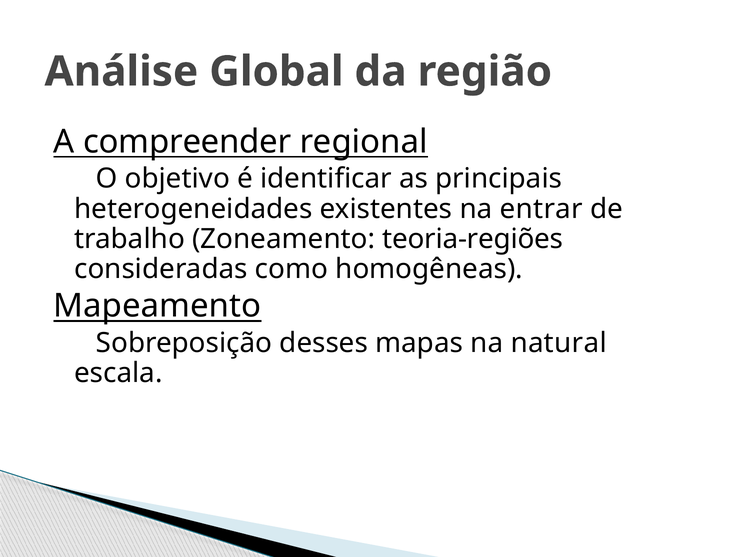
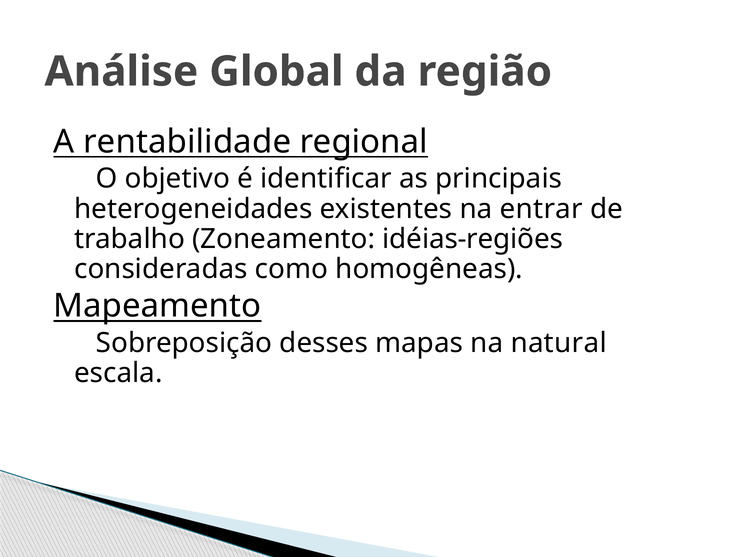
compreender: compreender -> rentabilidade (187, 142)
teoria-regiões: teoria-regiões -> idéias-regiões (473, 239)
